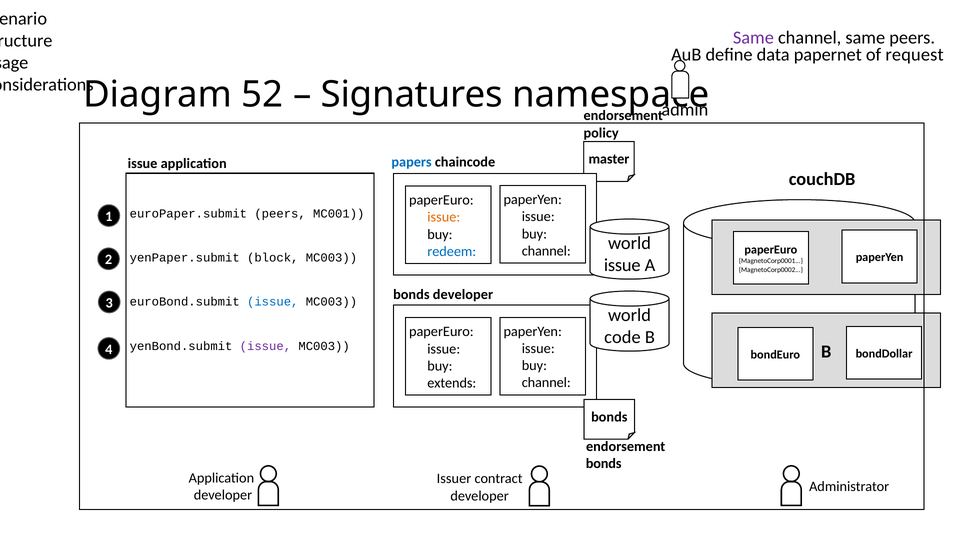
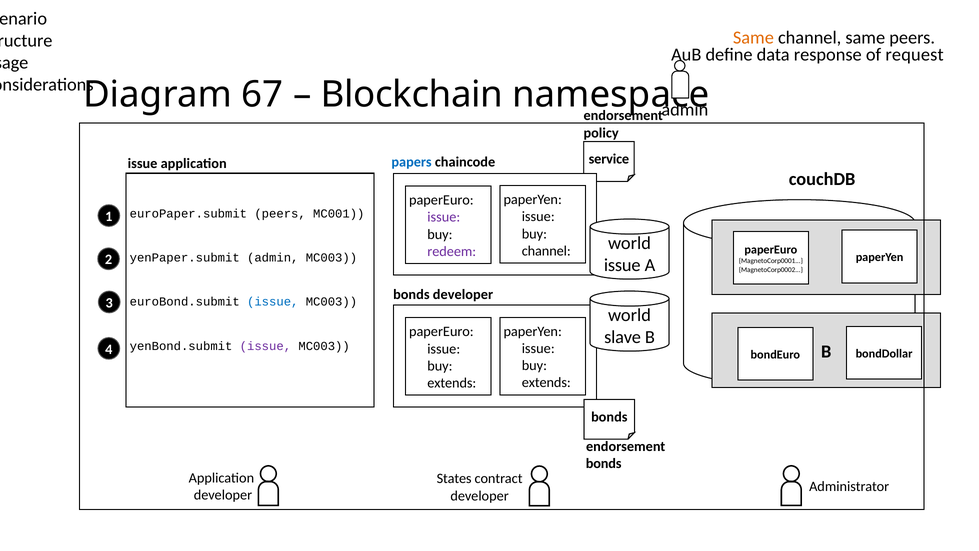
Same colour: purple -> orange (753, 38)
papernet: papernet -> response (828, 55)
52: 52 -> 67 (262, 95)
Signatures: Signatures -> Blockchain (412, 95)
master: master -> service (609, 159)
issue colour: orange -> purple (444, 217)
redeem colour: blue -> purple (452, 251)
yenPaper.submit block: block -> admin (273, 258)
code: code -> slave (623, 337)
channel: channel -> extends (546, 383)
Issuer: Issuer -> States (454, 478)
